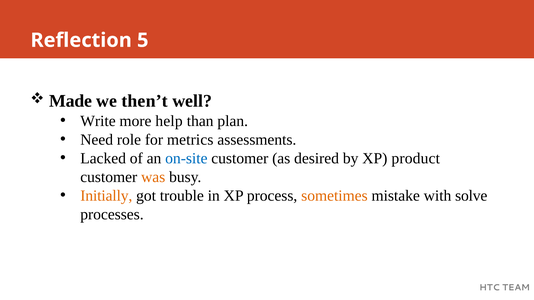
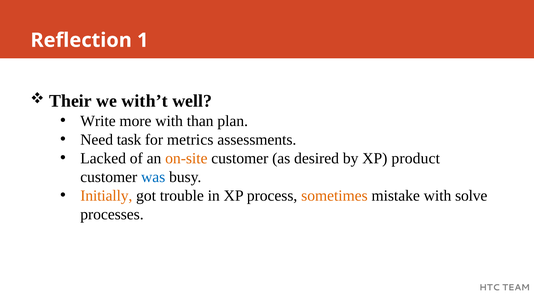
5: 5 -> 1 (143, 40)
Made: Made -> Their (71, 101)
then’t: then’t -> with’t (145, 101)
more help: help -> with (169, 121)
role: role -> task (129, 140)
on-site colour: blue -> orange (186, 159)
was colour: orange -> blue (153, 177)
